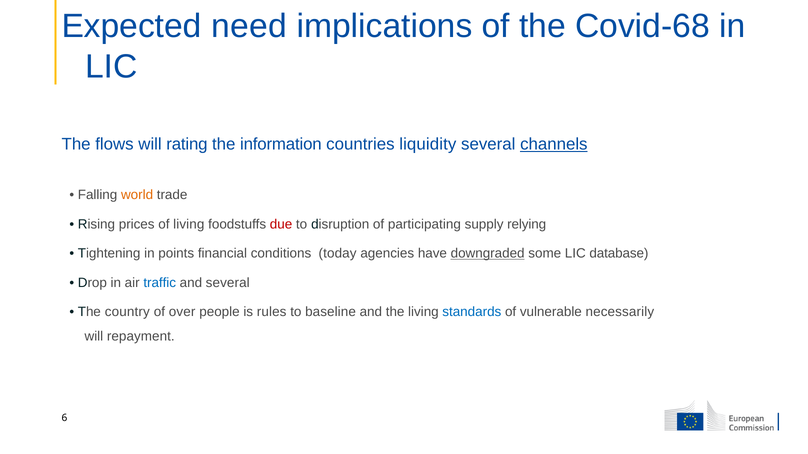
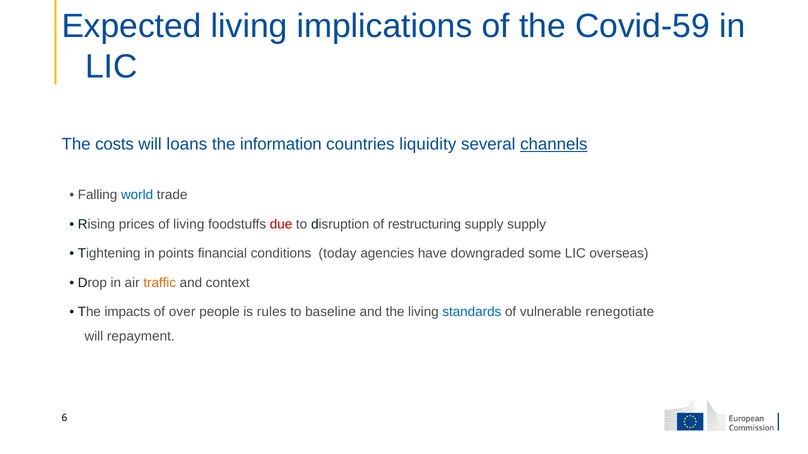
Expected need: need -> living (249, 26)
Covid-68: Covid-68 -> Covid-59 (642, 26)
flows: flows -> costs (115, 145)
rating: rating -> loans (187, 145)
world colour: orange -> blue (137, 195)
participating: participating -> restructuring (424, 224)
supply relying: relying -> supply (527, 224)
downgraded underline: present -> none (488, 254)
database: database -> overseas (619, 254)
traffic colour: blue -> orange (160, 283)
and several: several -> context (228, 283)
country: country -> impacts (127, 312)
necessarily: necessarily -> renegotiate (620, 312)
